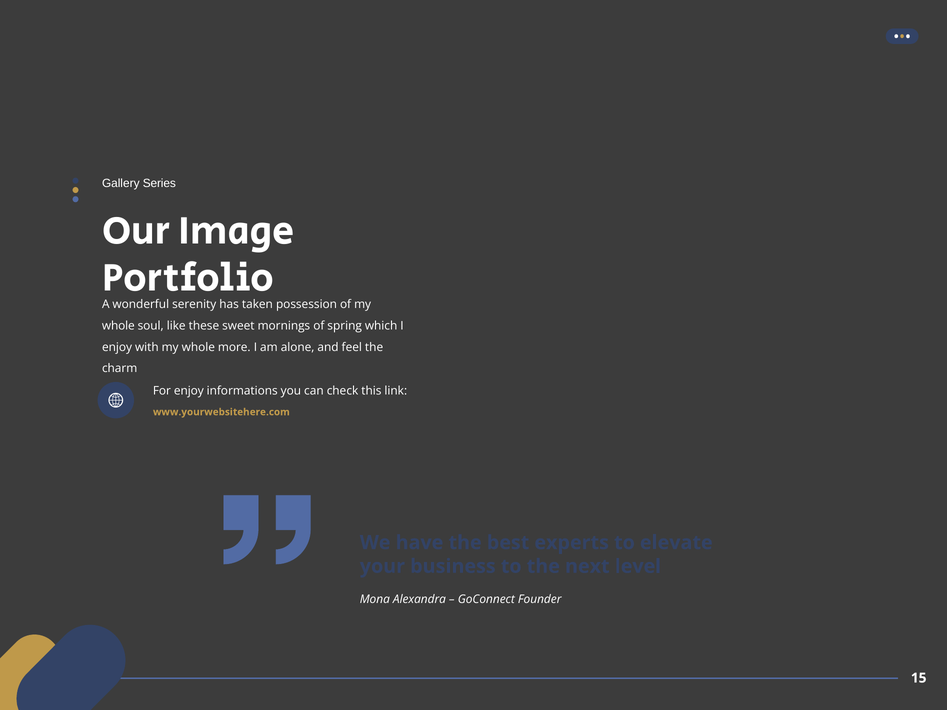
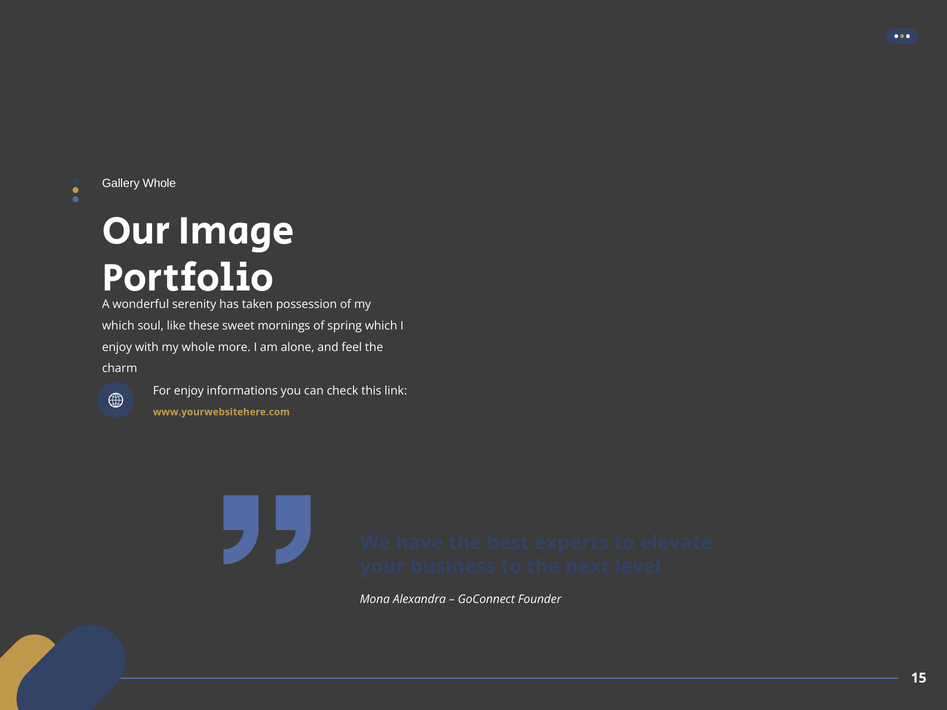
Gallery Series: Series -> Whole (159, 183)
whole: whole -> which (118, 326)
